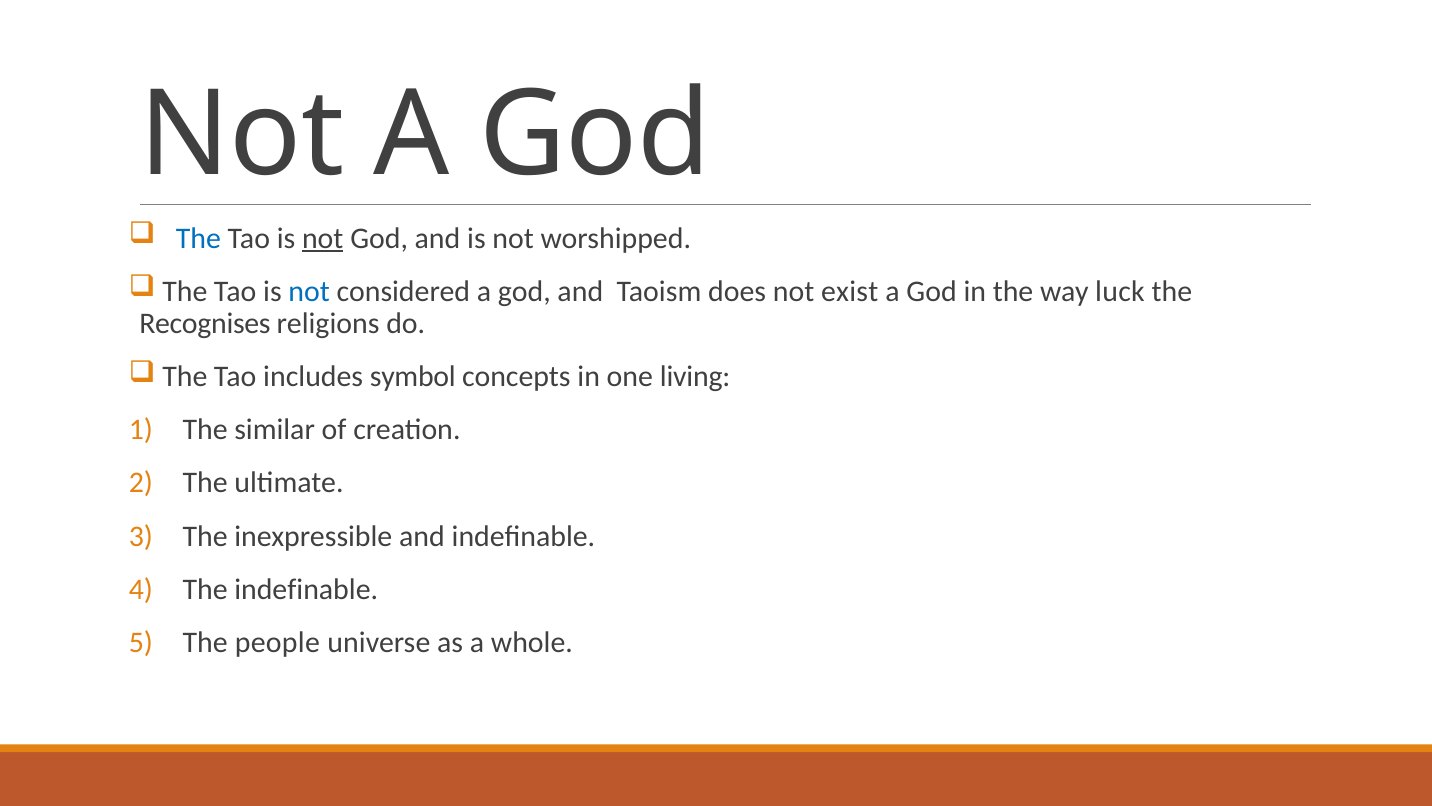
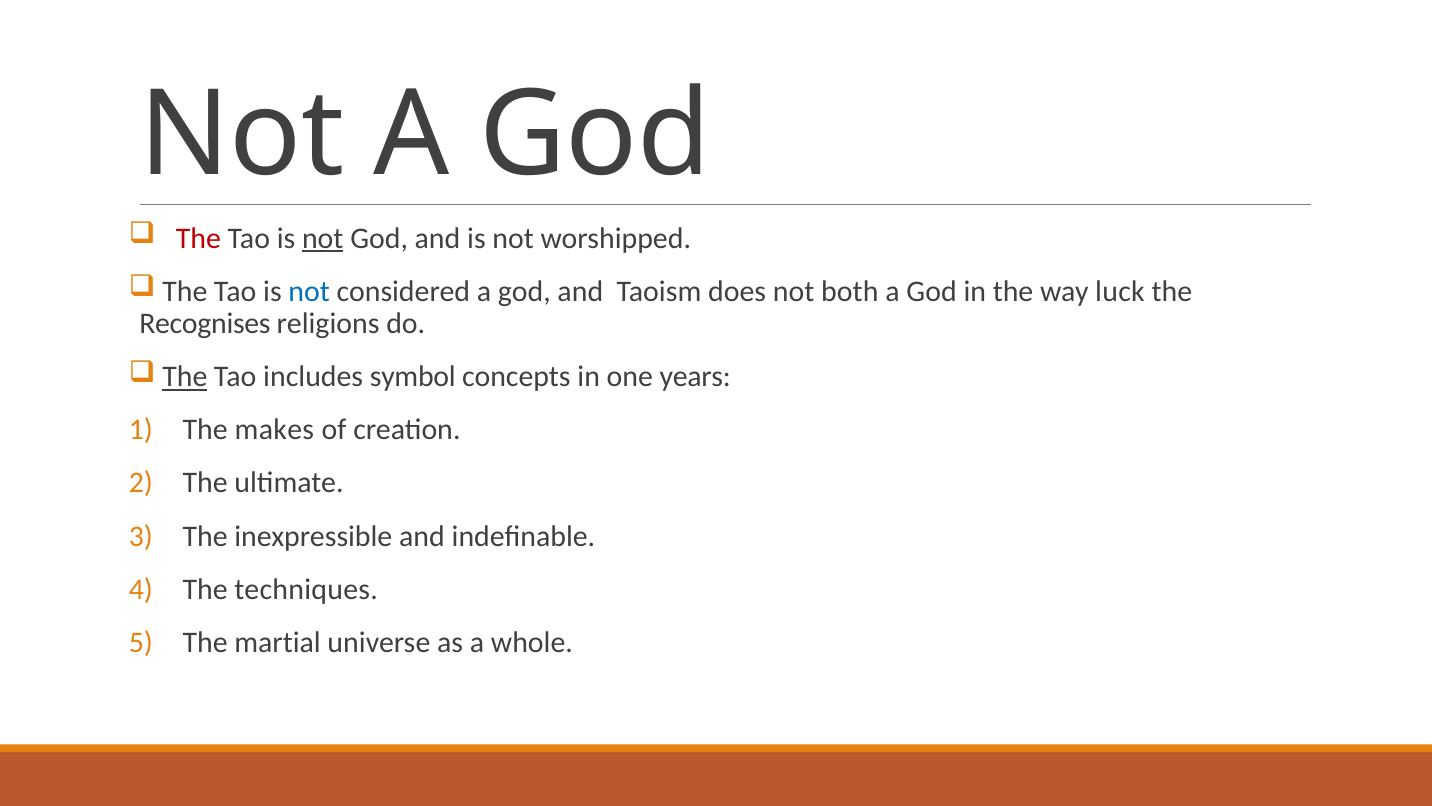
The colour: blue -> red (198, 238)
exist: exist -> both (850, 291)
The underline: none -> present (185, 377)
living: living -> years (695, 377)
similar: similar -> makes (274, 430)
The indefinable: indefinable -> techniques (306, 589)
people: people -> martial (277, 642)
